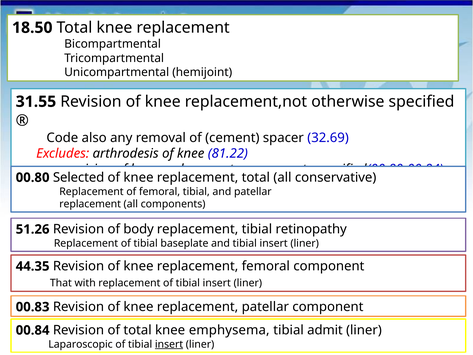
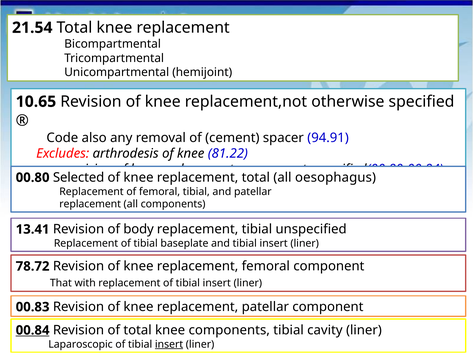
18.50: 18.50 -> 21.54 (32, 28)
31.55: 31.55 -> 10.65 (36, 102)
32.69: 32.69 -> 94.91 (328, 138)
conservative: conservative -> oesophagus (336, 177)
51.26: 51.26 -> 13.41 (33, 229)
retinopathy: retinopathy -> unspecified (311, 229)
44.35: 44.35 -> 78.72 (33, 266)
00.84 underline: none -> present (33, 330)
knee emphysema: emphysema -> components (229, 330)
admit: admit -> cavity (325, 330)
